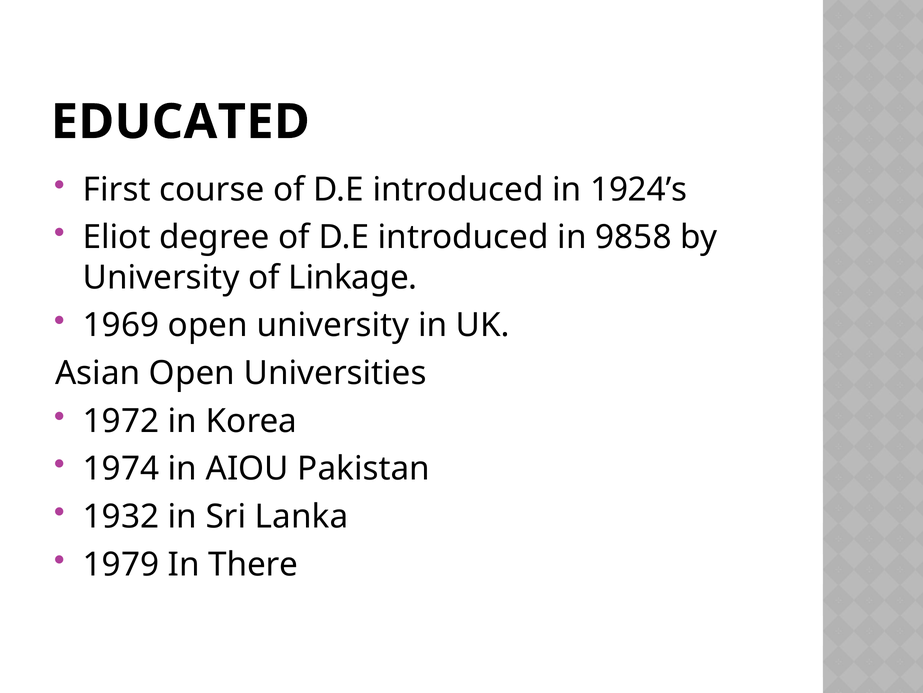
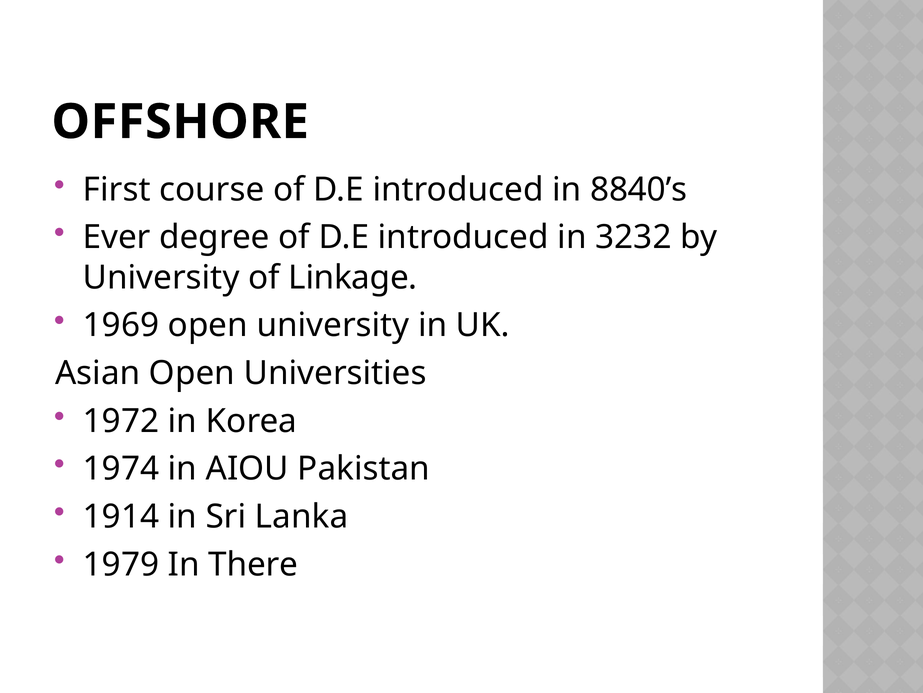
EDUCATED: EDUCATED -> OFFSHORE (180, 122)
1924’s: 1924’s -> 8840’s (639, 189)
Eliot: Eliot -> Ever (117, 237)
9858: 9858 -> 3232 (633, 237)
1932: 1932 -> 1914 (121, 516)
